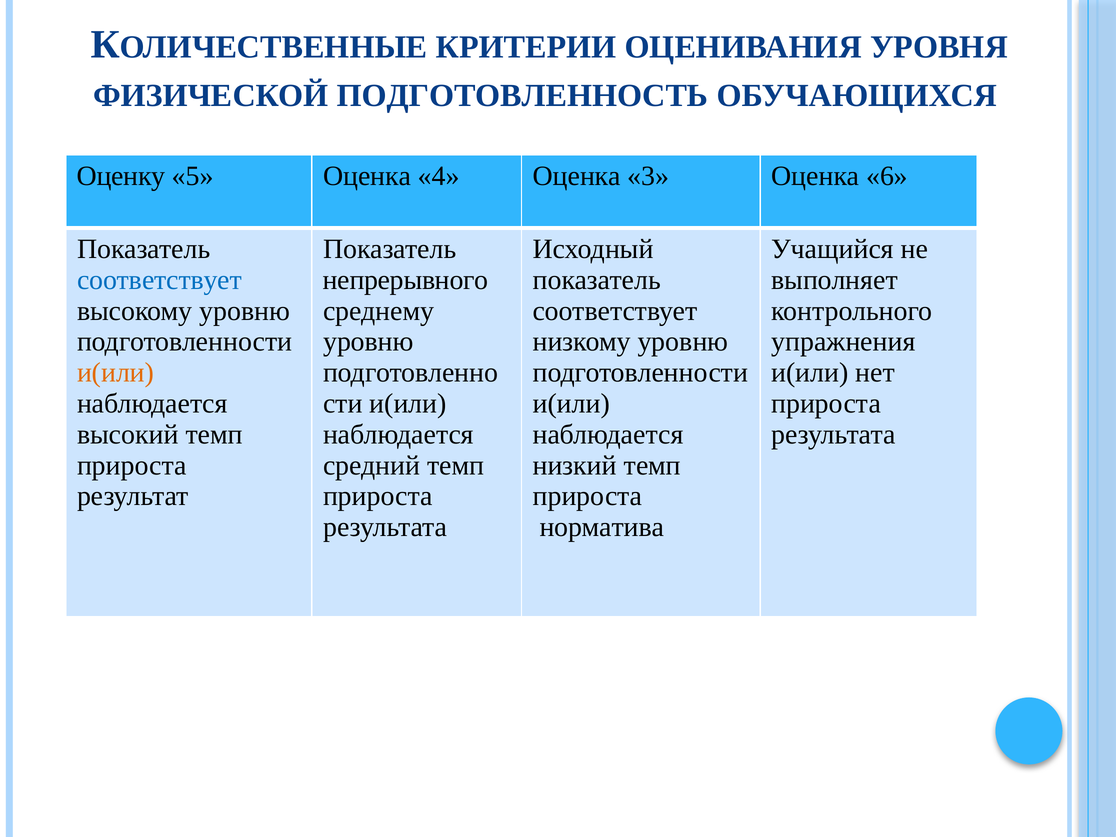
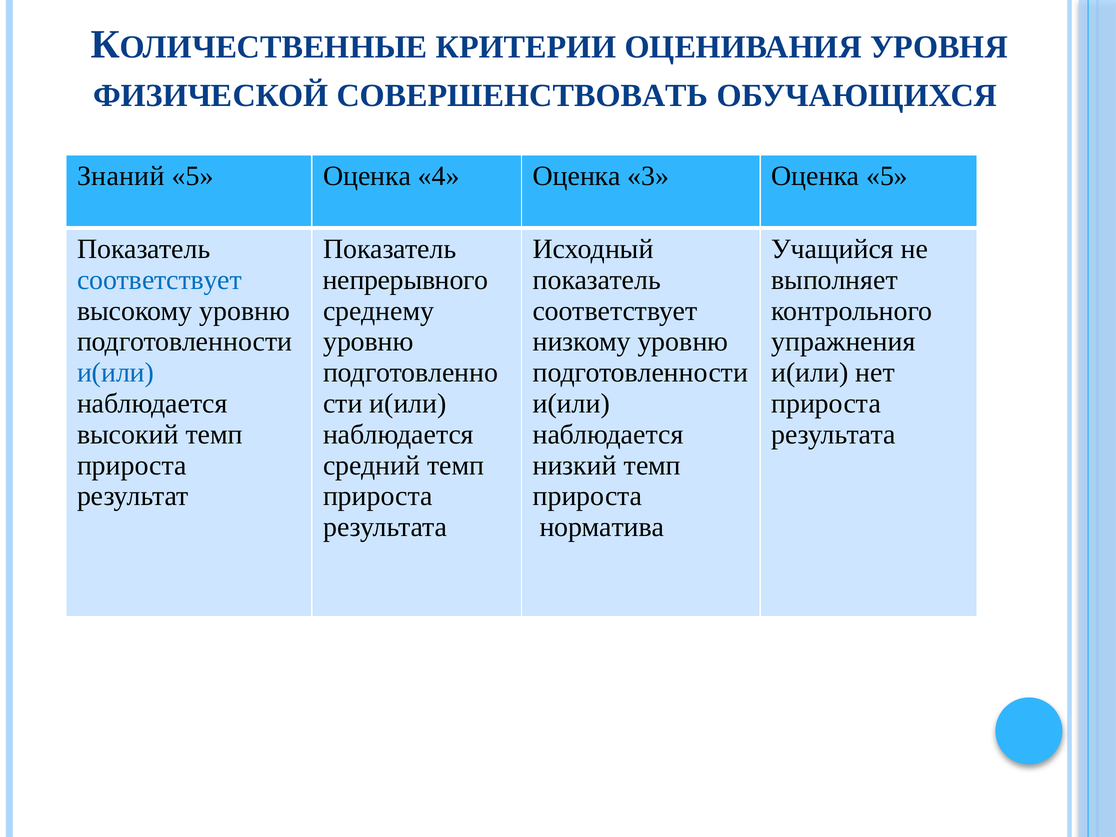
ПОДГОТОВЛЕННОСТЬ: ПОДГОТОВЛЕННОСТЬ -> СОВЕРШЕНСТВОВАТЬ (522, 95)
Оценку: Оценку -> Знаний (121, 176)
Оценка 6: 6 -> 5 (887, 176)
и(или colour: orange -> blue (116, 373)
